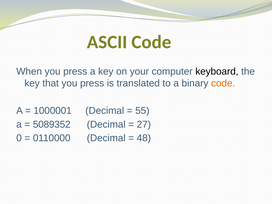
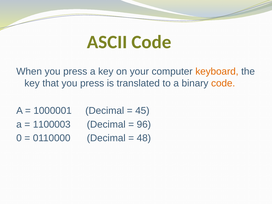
keyboard colour: black -> orange (217, 71)
55: 55 -> 45 (142, 111)
5089352: 5089352 -> 1100003 (52, 124)
27: 27 -> 96 (144, 124)
